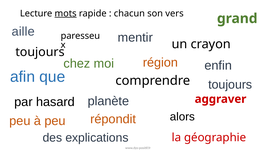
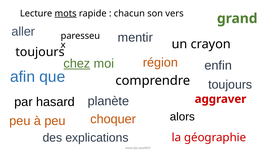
aille: aille -> aller (23, 32)
chez underline: none -> present (77, 64)
répondit: répondit -> choquer (113, 119)
